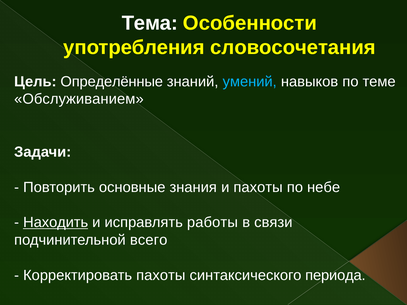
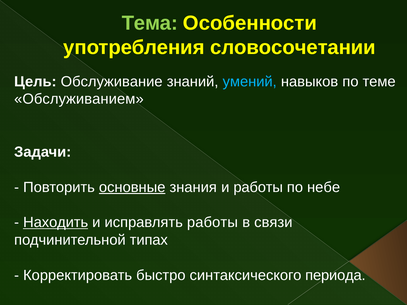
Тема colour: white -> light green (150, 23)
словосочетания: словосочетания -> словосочетании (293, 48)
Определённые: Определённые -> Обслуживание (112, 82)
основные underline: none -> present (132, 187)
и пахоты: пахоты -> работы (258, 187)
всего: всего -> типах (149, 240)
Корректировать пахоты: пахоты -> быстро (161, 275)
